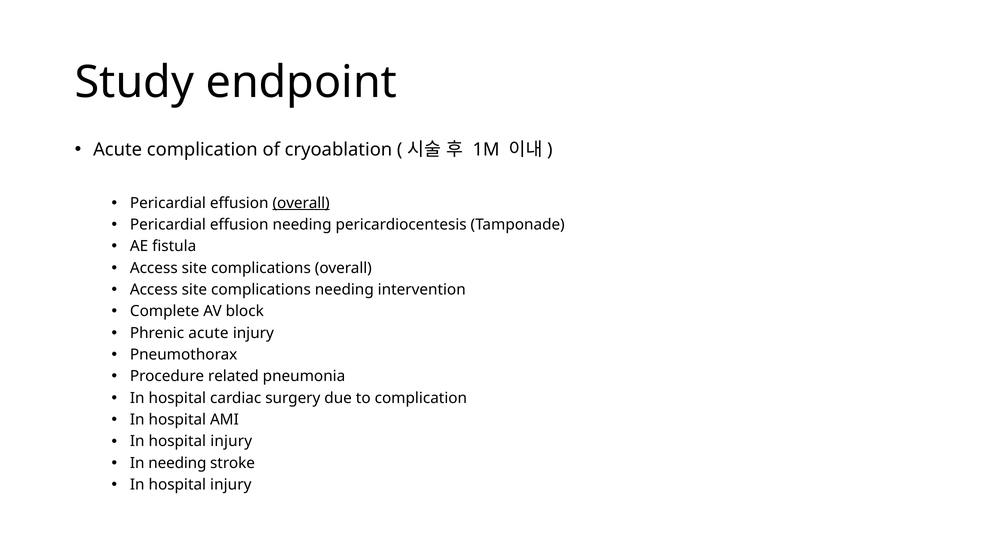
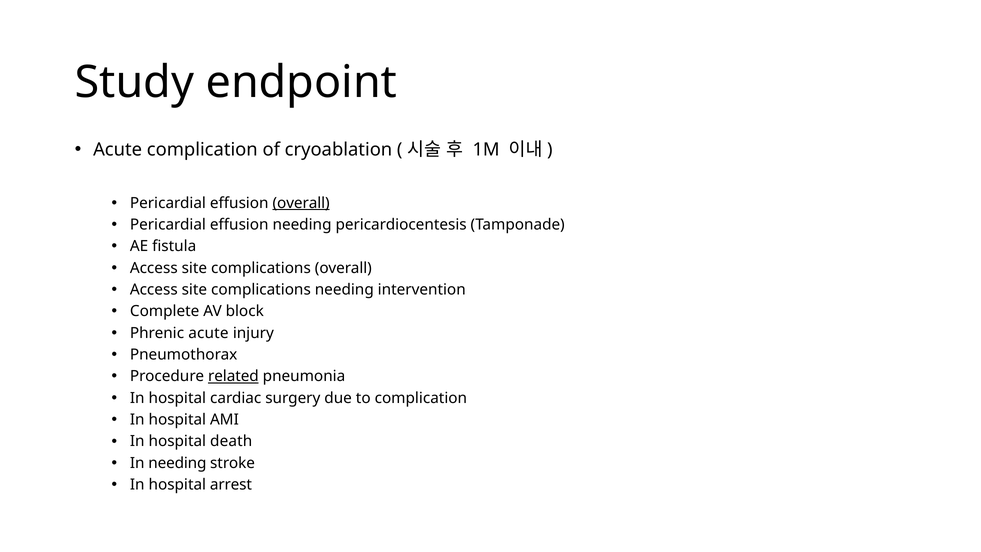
related underline: none -> present (233, 376)
injury: injury -> death (231, 441)
injury: injury -> arrest (231, 485)
